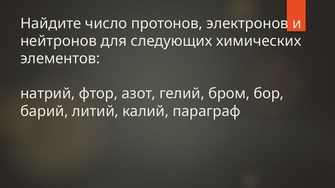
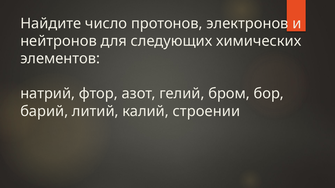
параграф: параграф -> строении (206, 111)
